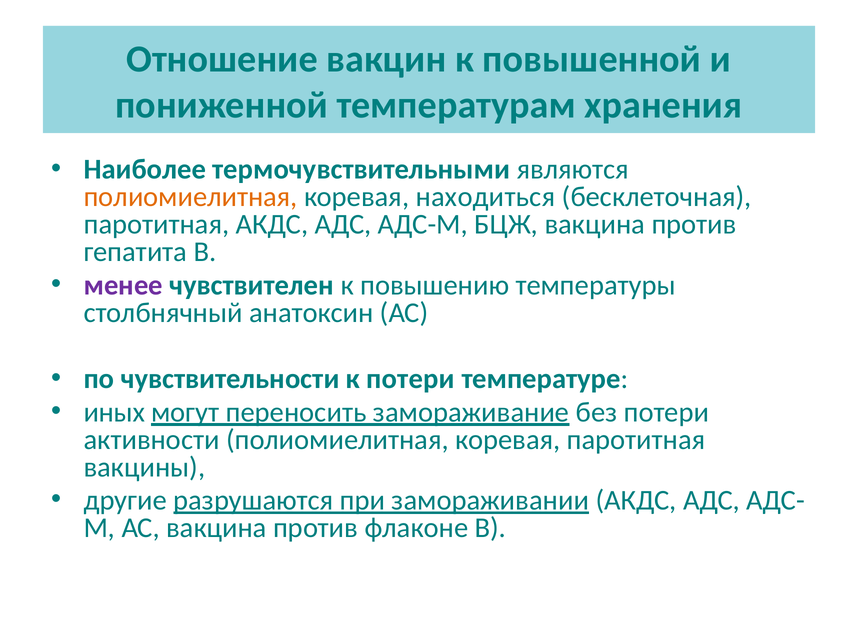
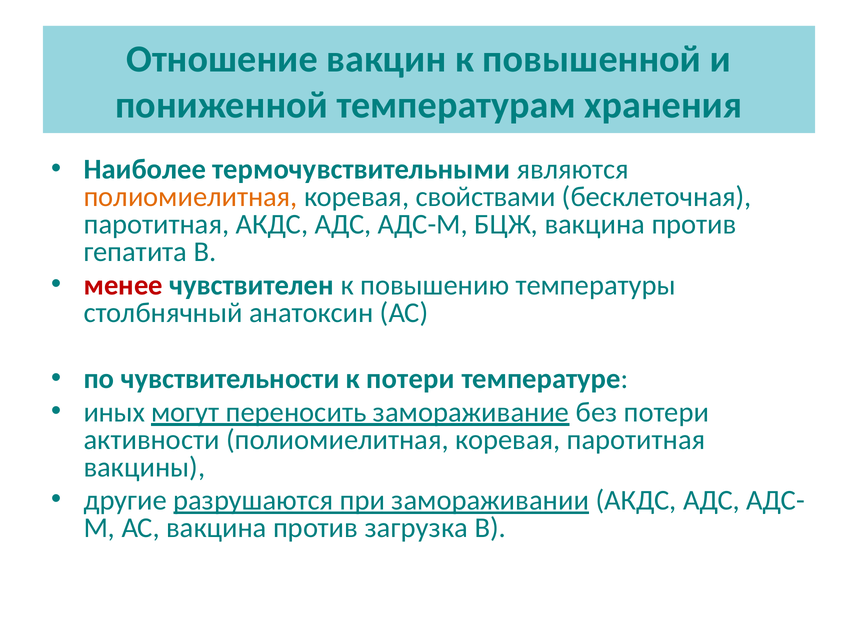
находиться: находиться -> свойствами (486, 197)
менее colour: purple -> red (123, 285)
флаконе: флаконе -> загрузка (416, 527)
